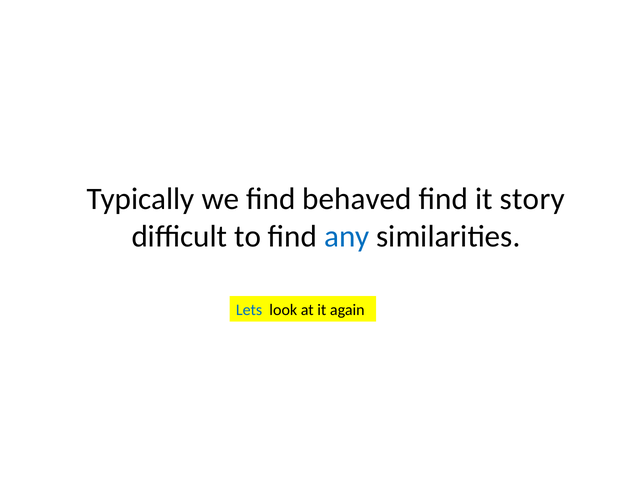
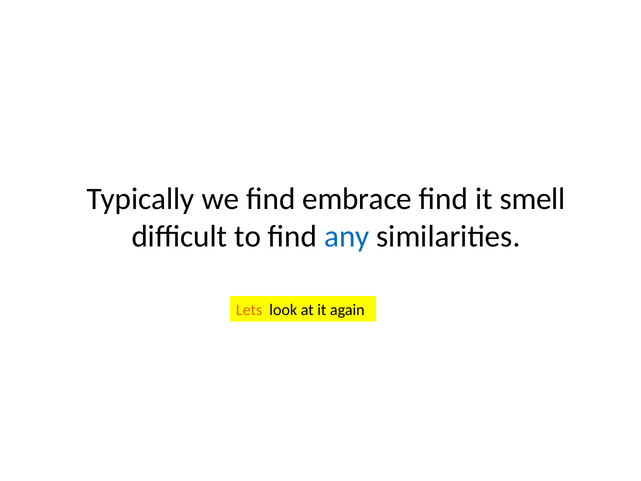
behaved: behaved -> embrace (357, 199)
story: story -> smell (533, 199)
Lets colour: blue -> orange (249, 310)
